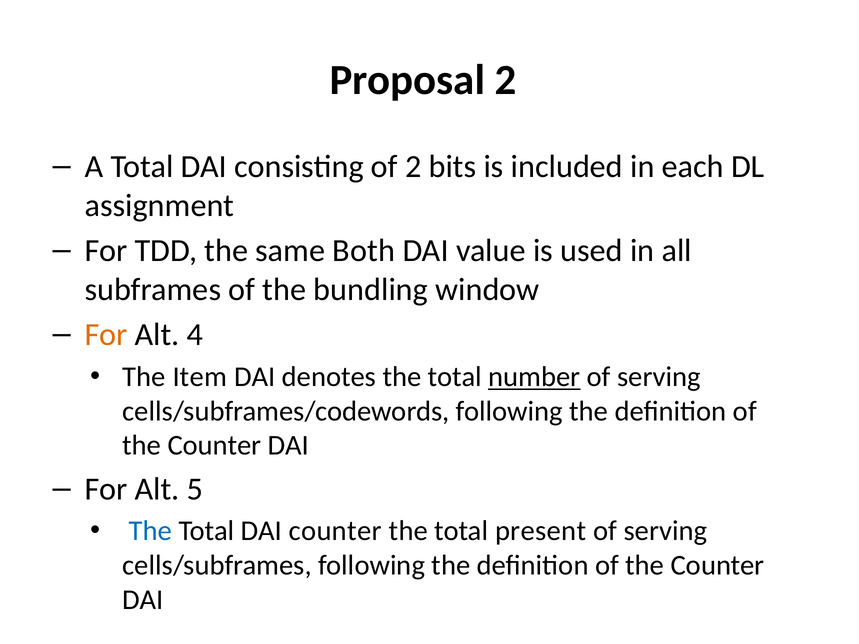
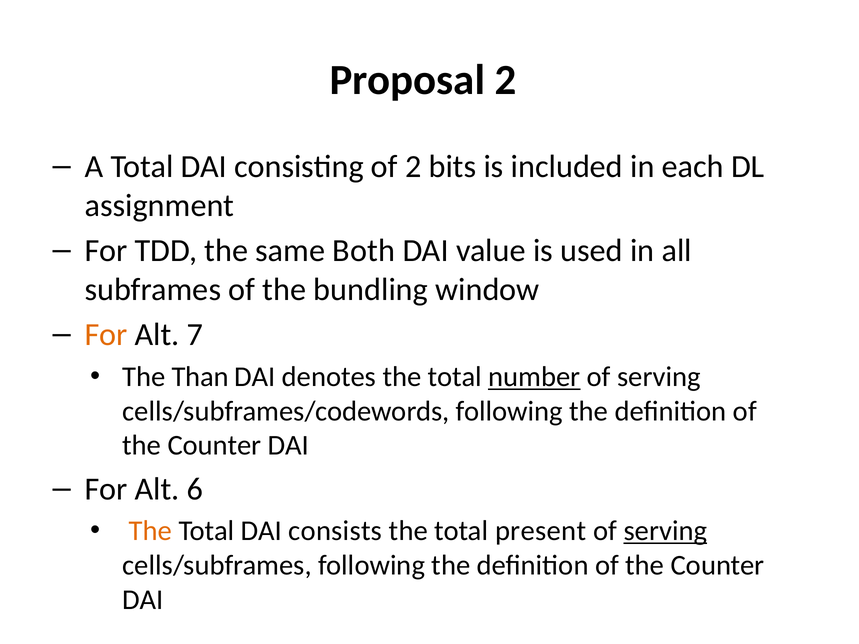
4: 4 -> 7 (195, 335)
Item: Item -> Than (200, 377)
5: 5 -> 6 (195, 489)
The colour: blue -> orange (150, 531)
DAI counter: counter -> consists (335, 531)
serving underline: none -> present (665, 531)
